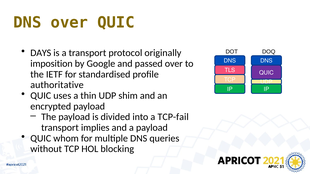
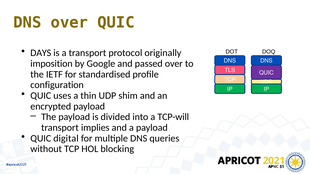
authoritative: authoritative -> configuration (57, 85)
TCP-fail: TCP-fail -> TCP-will (173, 117)
whom: whom -> digital (66, 139)
